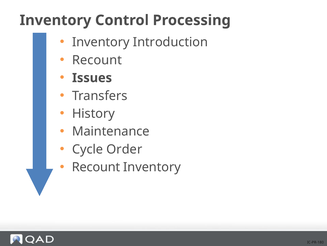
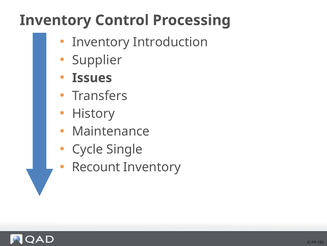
Recount: Recount -> Supplier (97, 60)
Order: Order -> Single (124, 149)
